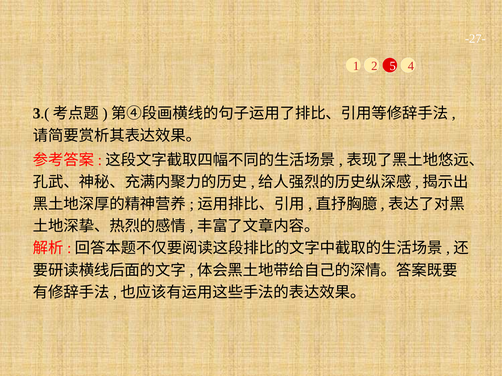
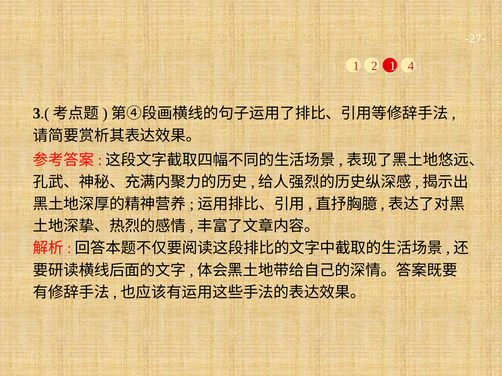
2 5: 5 -> 1 (393, 66)
